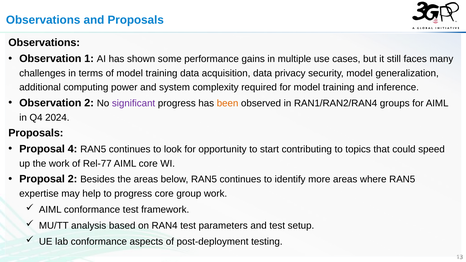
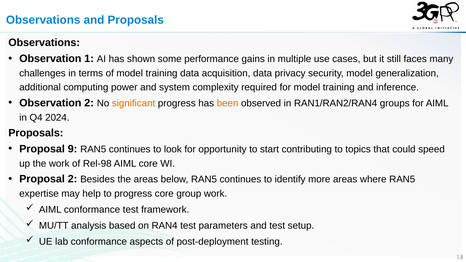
significant colour: purple -> orange (134, 103)
4: 4 -> 9 (72, 149)
Rel-77: Rel-77 -> Rel-98 (97, 164)
